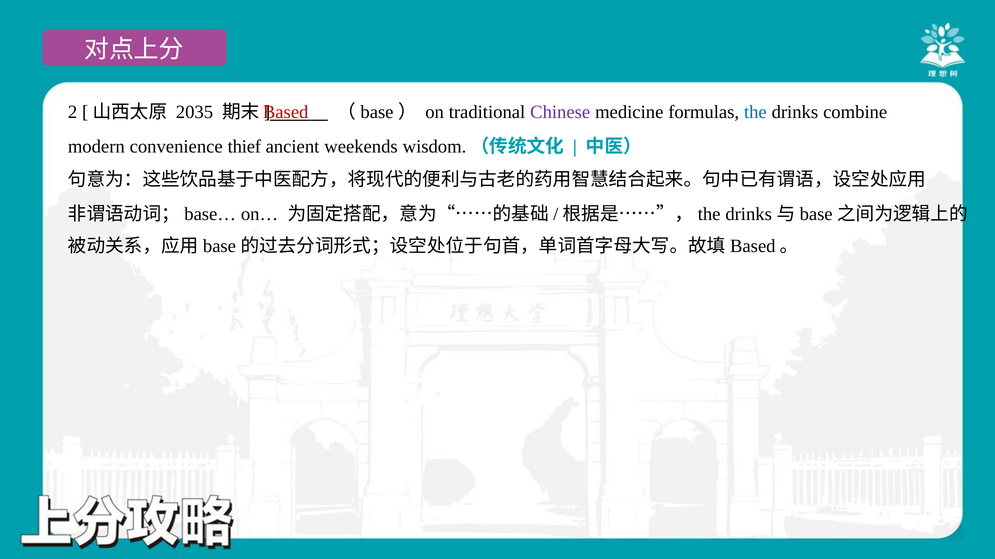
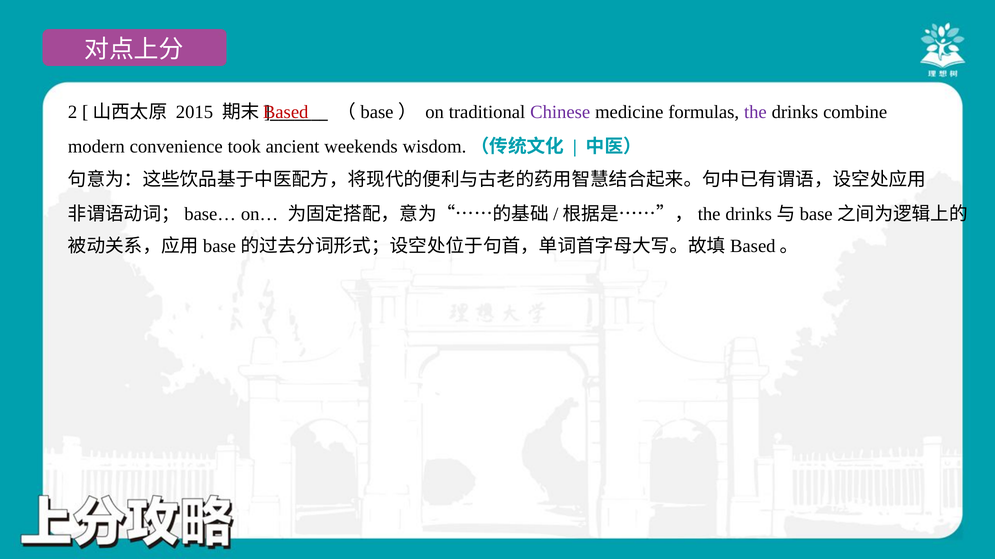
2035: 2035 -> 2015 (194, 112)
the colour: blue -> purple (755, 112)
thief: thief -> took (244, 147)
